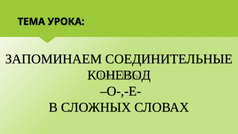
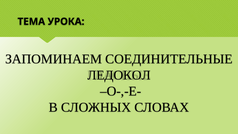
КОНЕВОД: КОНЕВОД -> ЛЕДОКОЛ (119, 75)
